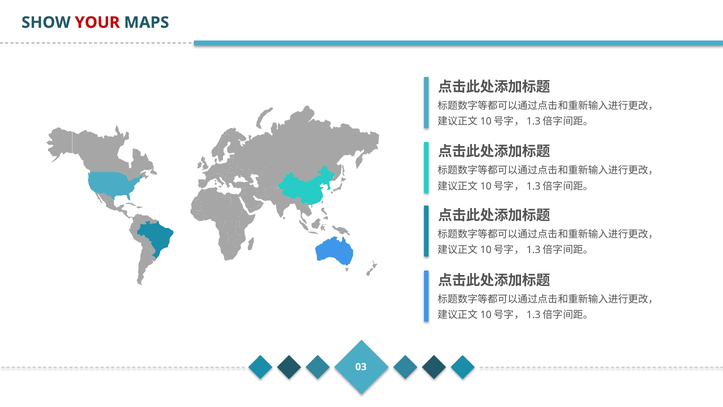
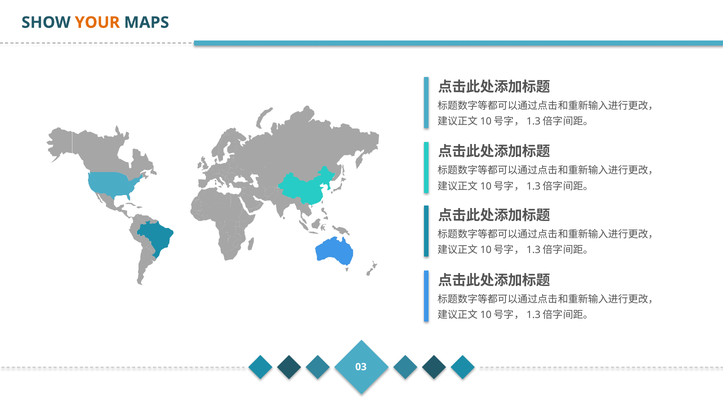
YOUR colour: red -> orange (97, 22)
